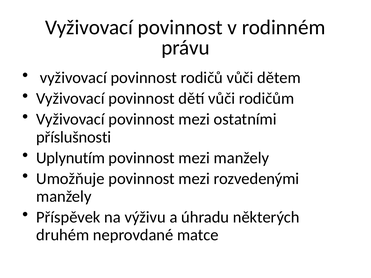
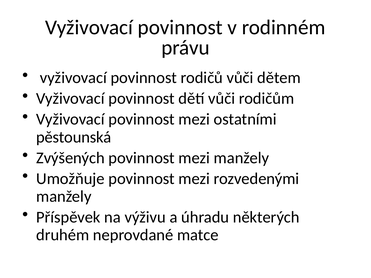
příslušnosti: příslušnosti -> pěstounská (74, 137)
Uplynutím: Uplynutím -> Zvýšených (70, 158)
